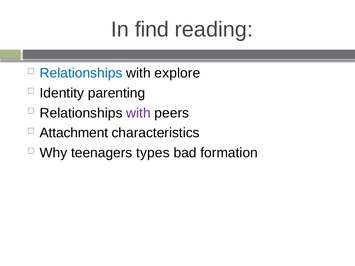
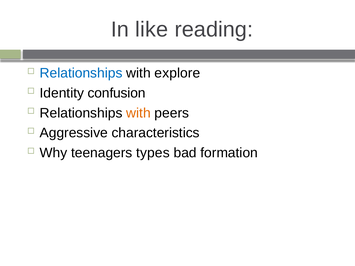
find: find -> like (152, 30)
parenting: parenting -> confusion (117, 93)
with colour: purple -> orange (138, 113)
Attachment: Attachment -> Aggressive (74, 133)
